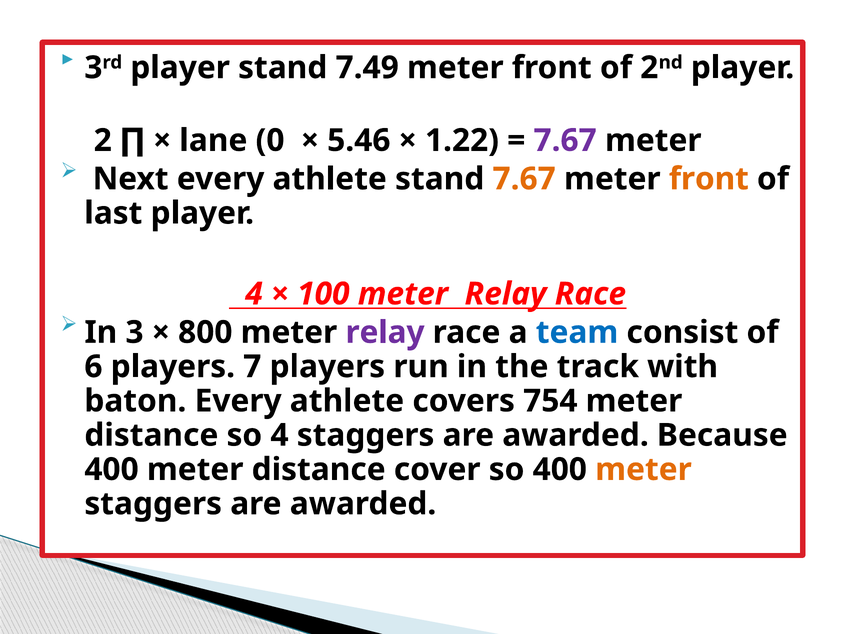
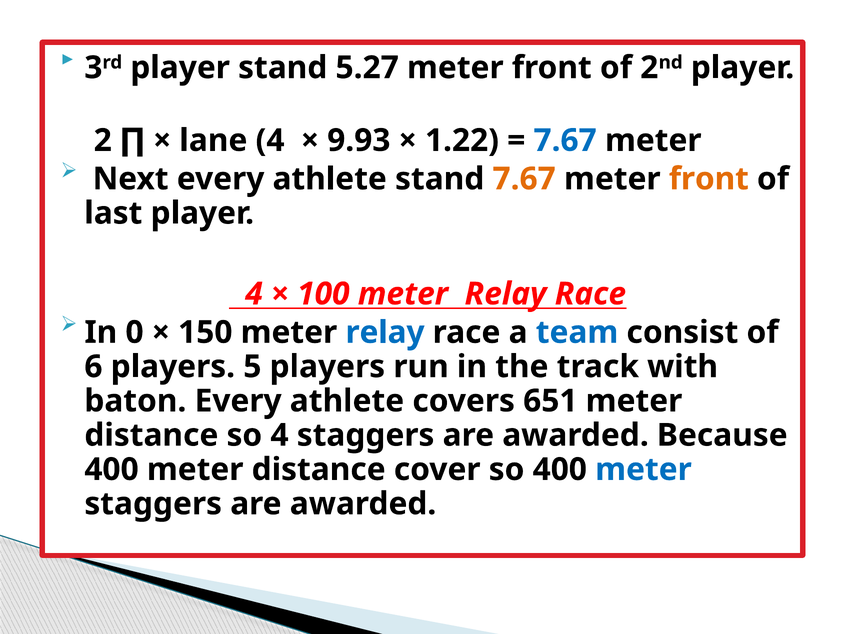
7.49: 7.49 -> 5.27 (367, 68)
lane 0: 0 -> 4 (270, 140)
5.46: 5.46 -> 9.93 (359, 140)
7.67 colour: purple -> blue (565, 140)
In 3: 3 -> 0 (135, 332)
800: 800 -> 150 (205, 332)
relay colour: purple -> blue (385, 332)
7: 7 -> 5 (252, 367)
754: 754 -> 651 (550, 401)
meter colour: orange -> blue (643, 469)
